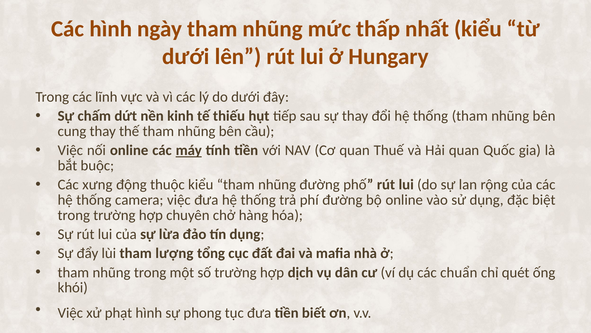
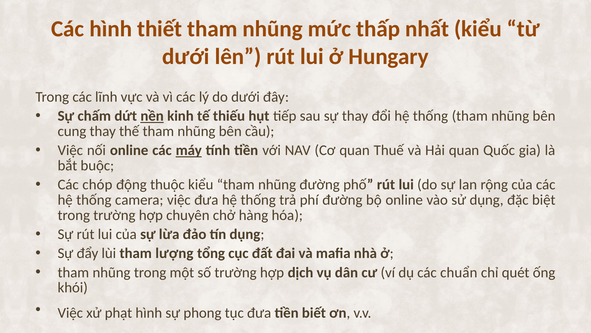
ngày: ngày -> thiết (160, 29)
nền underline: none -> present (152, 116)
xưng: xưng -> chóp (97, 184)
